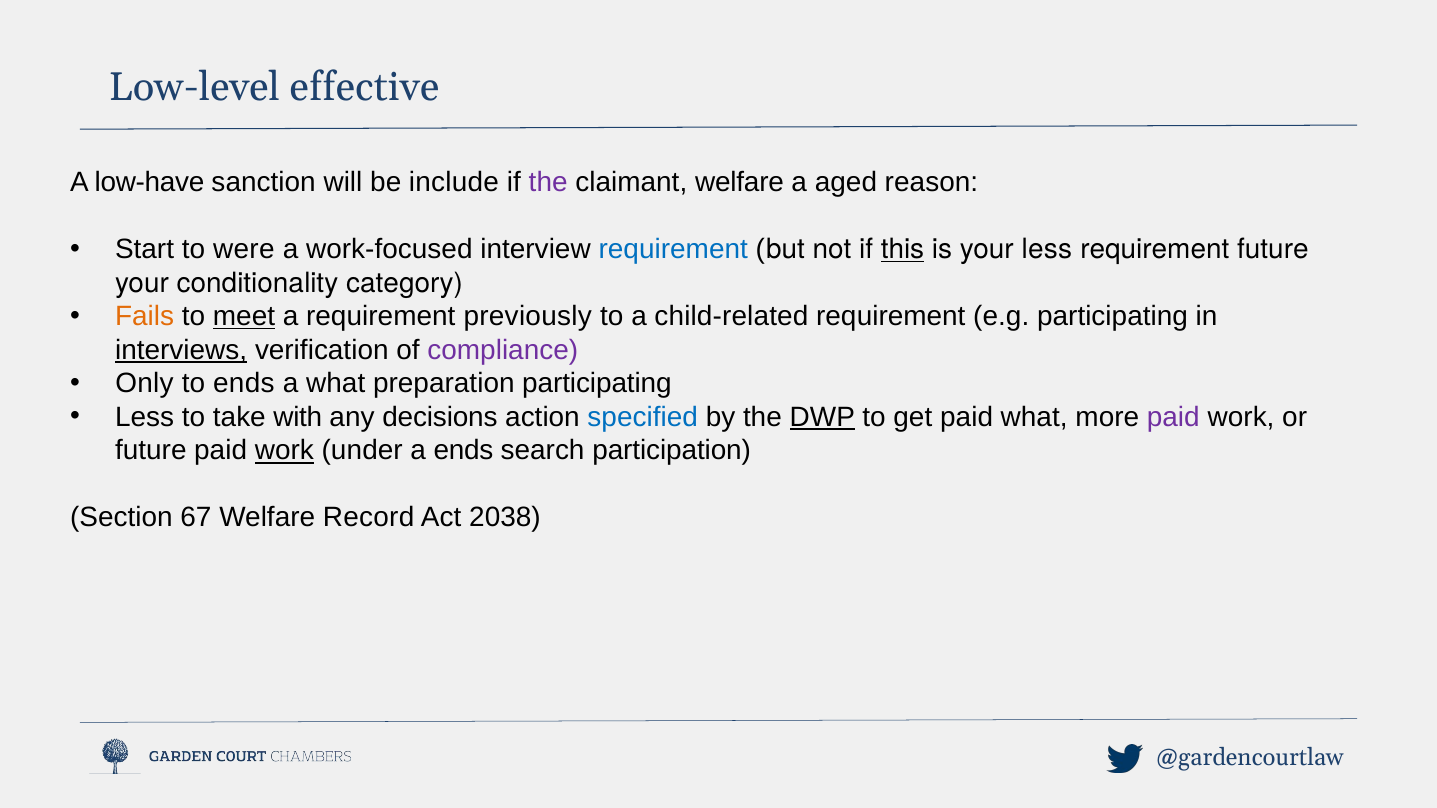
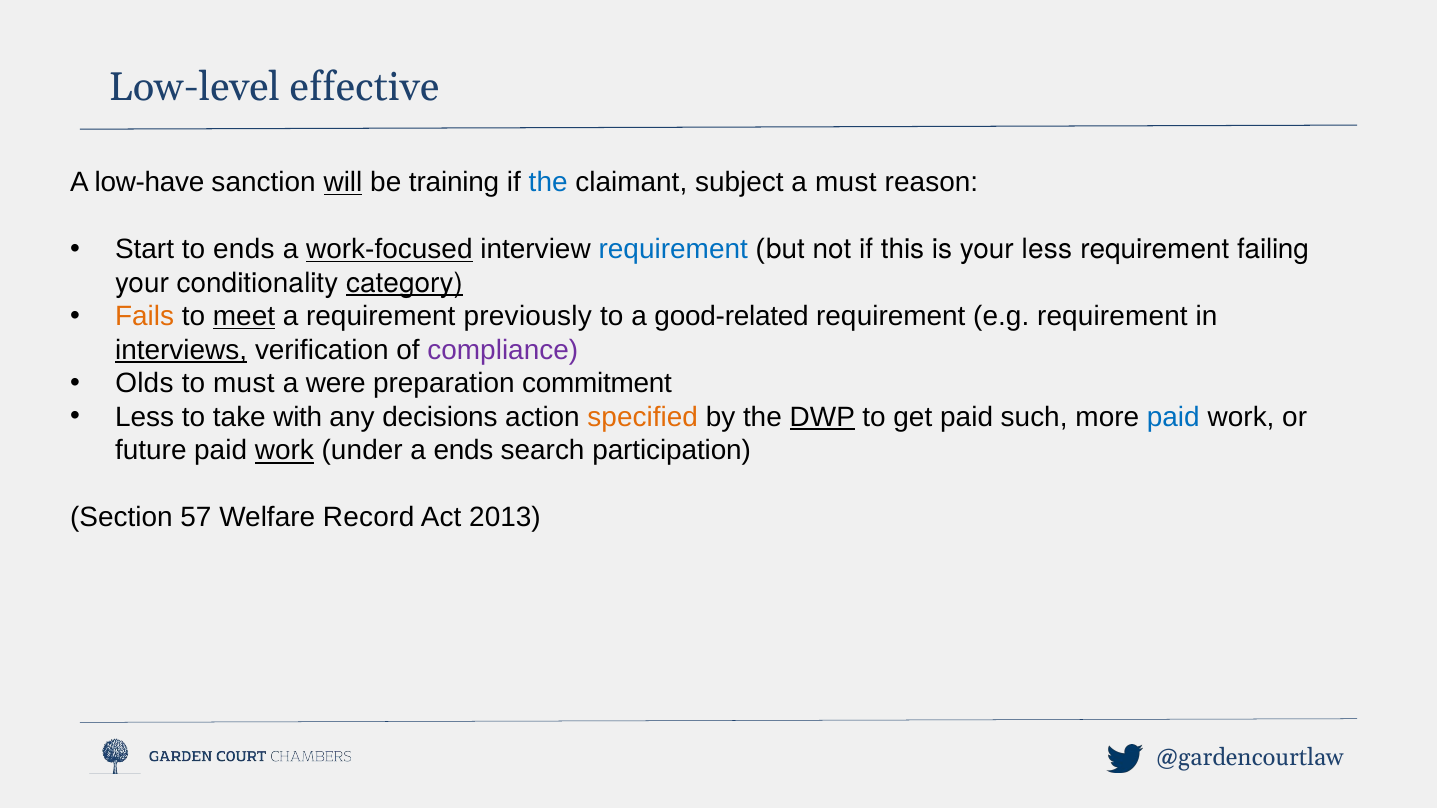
will underline: none -> present (343, 182)
include: include -> training (454, 182)
the colour: purple -> blue (548, 182)
claimant welfare: welfare -> subject (739, 182)
a aged: aged -> must (846, 182)
to were: were -> ends (244, 250)
work-focused underline: none -> present (389, 250)
this underline: present -> none (902, 250)
requirement future: future -> failing (1273, 250)
category underline: none -> present (404, 283)
child-related: child-related -> good-related (732, 317)
e.g participating: participating -> requirement (1112, 317)
Only: Only -> Olds (144, 384)
to ends: ends -> must (244, 384)
a what: what -> were (336, 384)
preparation participating: participating -> commitment (597, 384)
specified colour: blue -> orange (643, 417)
paid what: what -> such (1034, 417)
paid colour: purple -> blue (1173, 417)
67: 67 -> 57 (196, 518)
2038: 2038 -> 2013 (505, 518)
